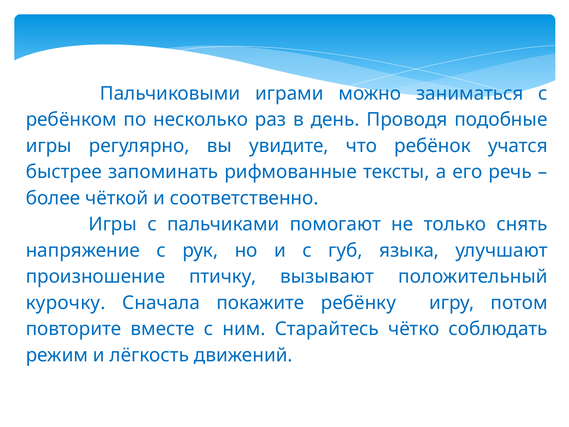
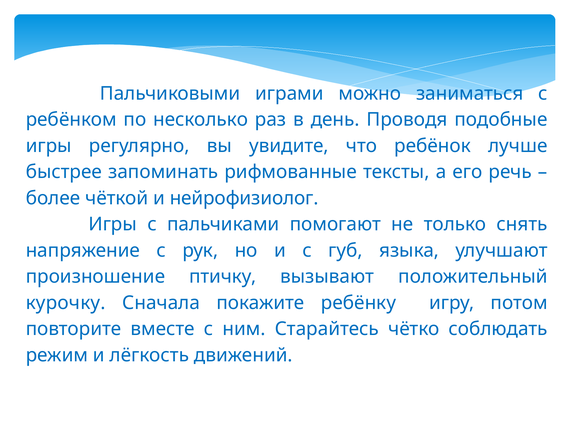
учатся: учатся -> лучше (518, 146)
соответственно: соответственно -> нейрофизиолог (244, 198)
